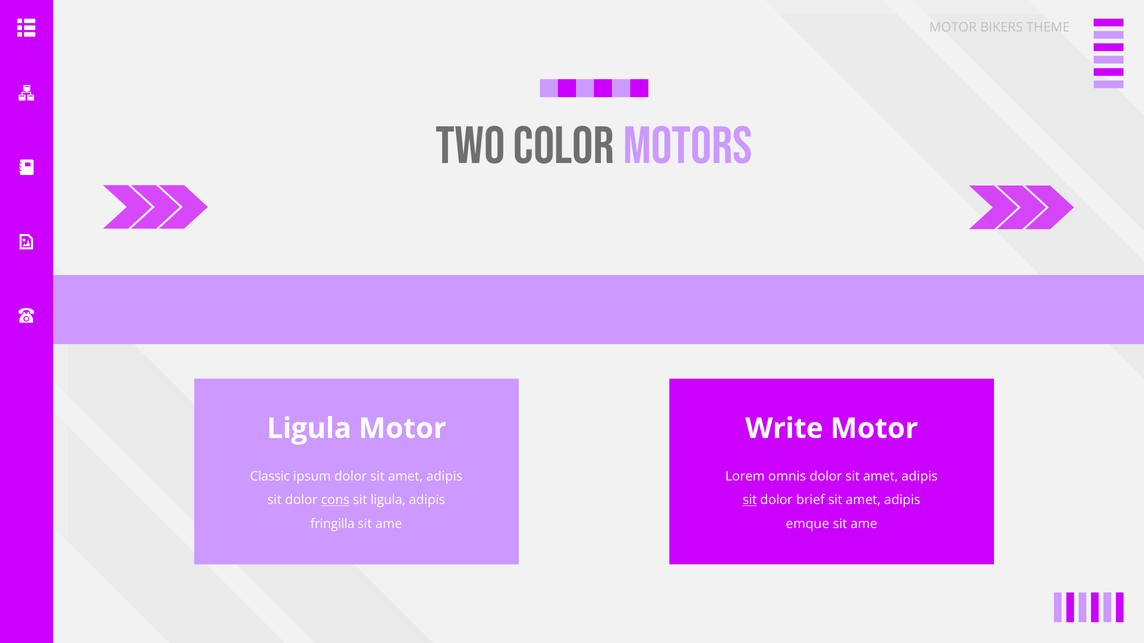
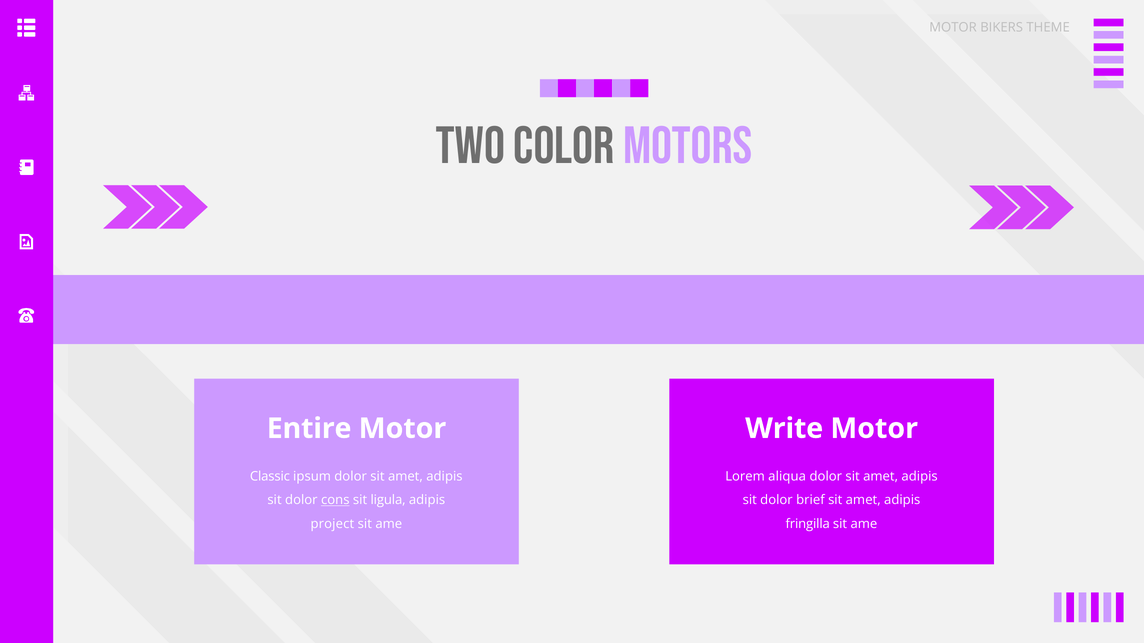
Ligula: Ligula -> Entire (309, 429)
omnis: omnis -> aliqua (787, 477)
sit underline: present -> none (750, 500)
fringilla: fringilla -> project (332, 524)
emque: emque -> fringilla (808, 524)
